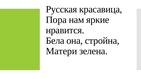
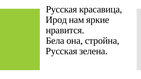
Пора: Пора -> Ирод (56, 20)
Матери: Матери -> Русская (61, 51)
